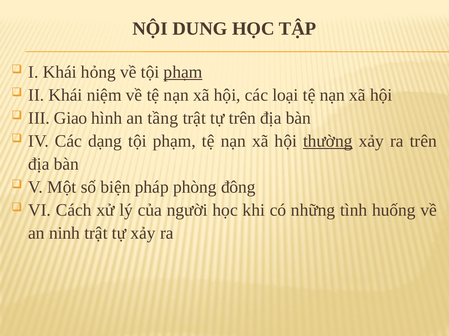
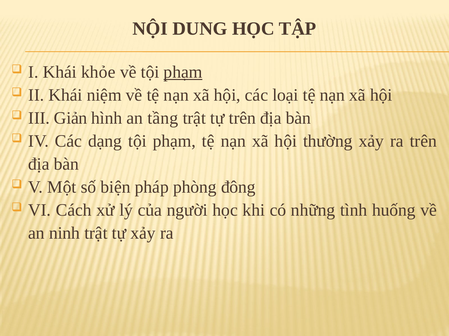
hỏng: hỏng -> khỏe (98, 72)
Giao: Giao -> Giản (71, 118)
thường underline: present -> none (328, 141)
